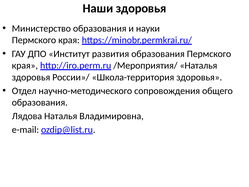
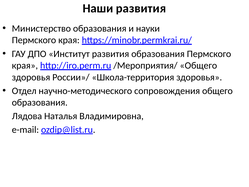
Наши здоровья: здоровья -> развития (141, 8)
/Мероприятия/ Наталья: Наталья -> Общего (198, 65)
